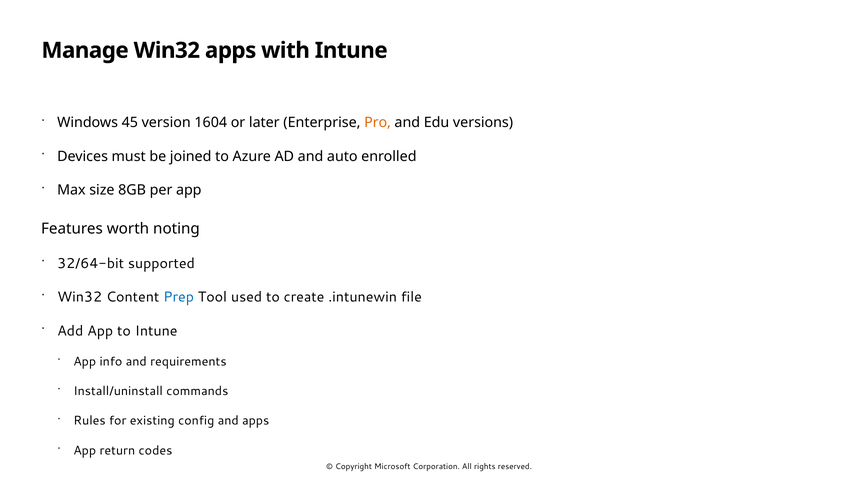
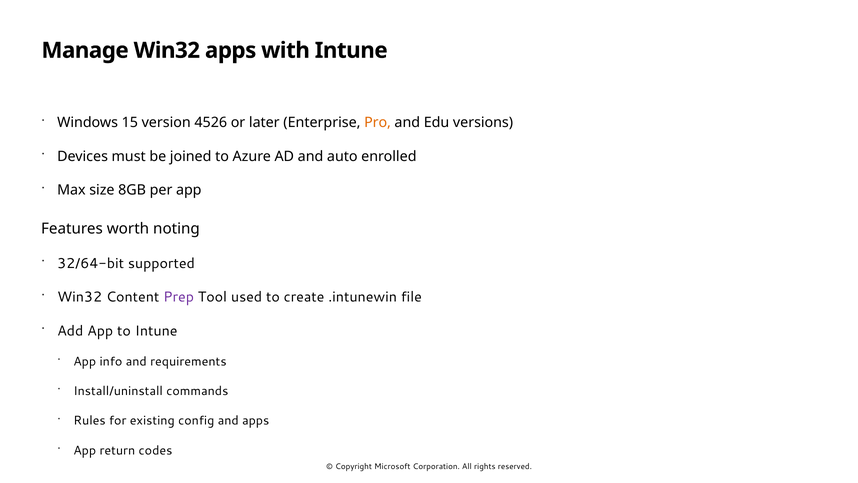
45: 45 -> 15 (130, 123)
1604: 1604 -> 4526 (211, 123)
Prep colour: blue -> purple (179, 297)
